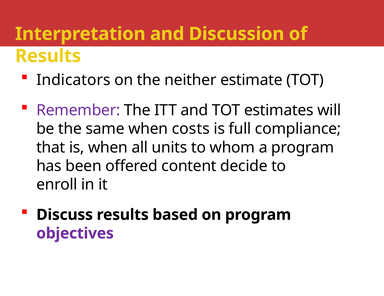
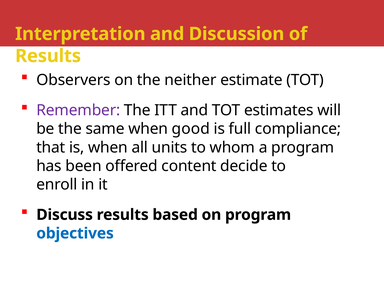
Indicators: Indicators -> Observers (73, 80)
costs: costs -> good (191, 129)
objectives colour: purple -> blue (75, 234)
